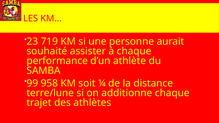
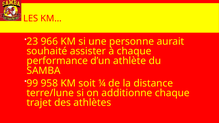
719: 719 -> 966 (49, 41)
